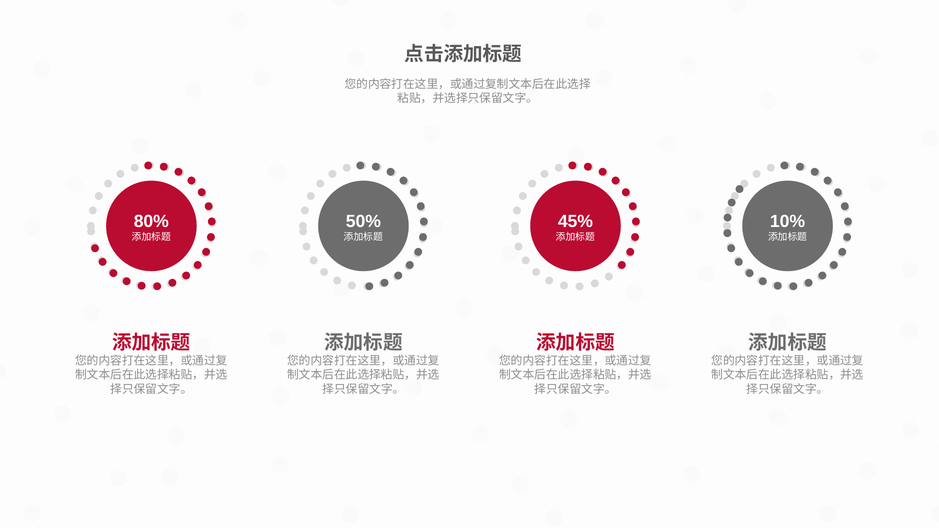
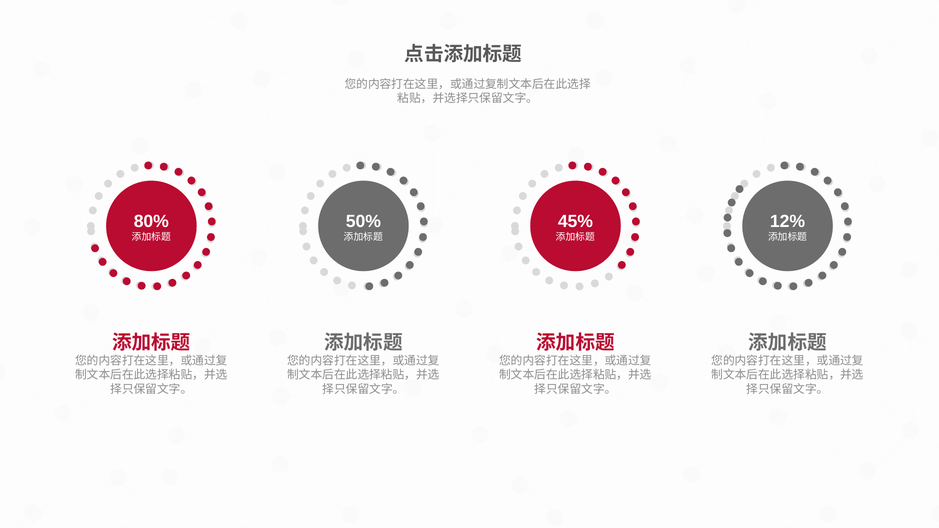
10%: 10% -> 12% (788, 221)
